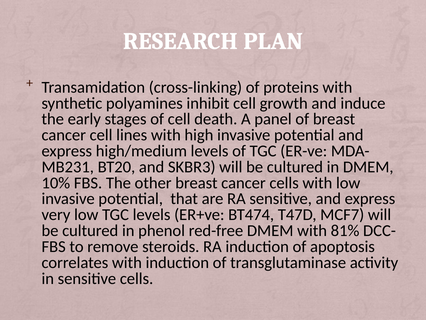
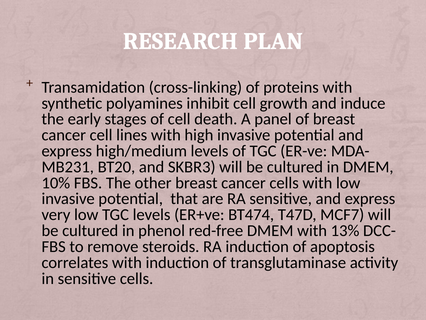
81%: 81% -> 13% (345, 230)
